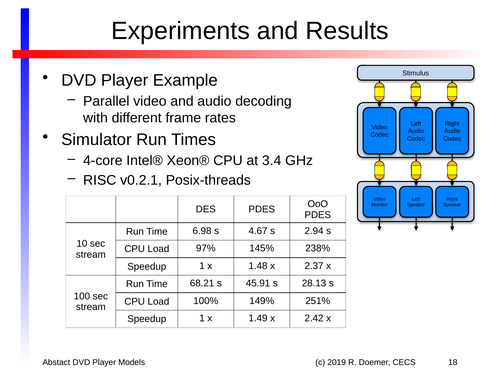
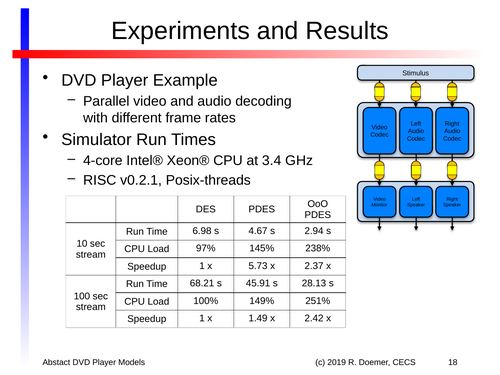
1.48: 1.48 -> 5.73 (258, 266)
